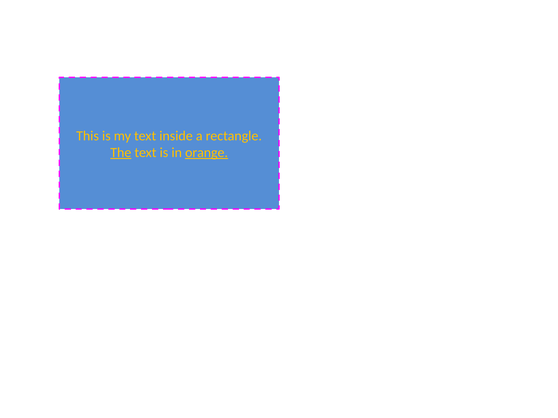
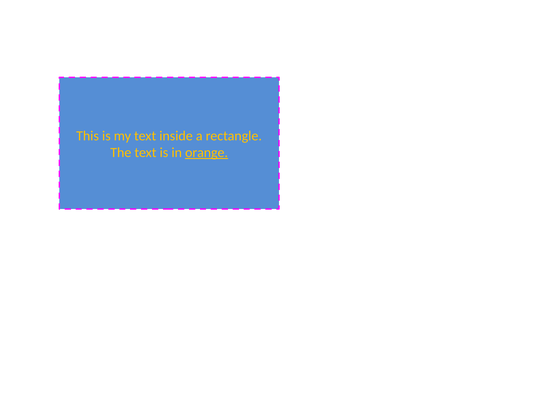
The underline: present -> none (121, 153)
